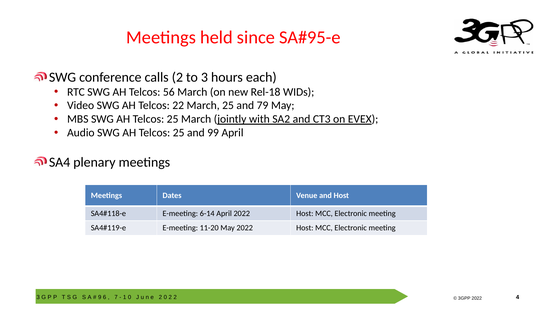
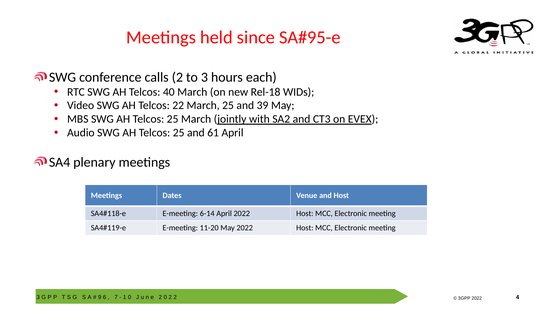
56: 56 -> 40 (169, 92)
79: 79 -> 39 (263, 105)
99: 99 -> 61 (213, 132)
